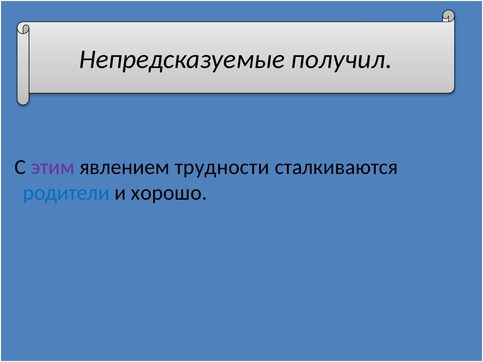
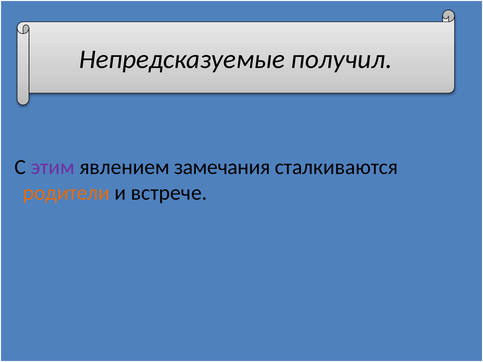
трудности: трудности -> замечания (222, 167)
родители colour: blue -> orange (66, 193)
хорошо: хорошо -> встрече (169, 193)
